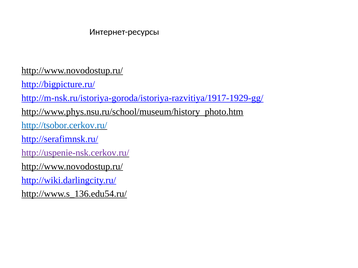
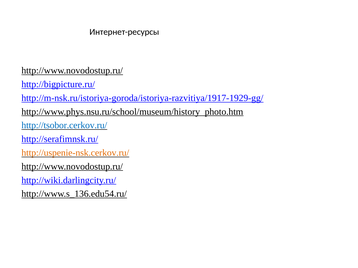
http://uspenie-nsk.cerkov.ru/ colour: purple -> orange (75, 153)
